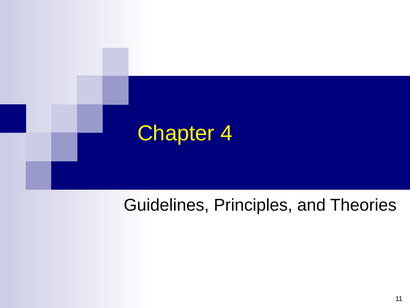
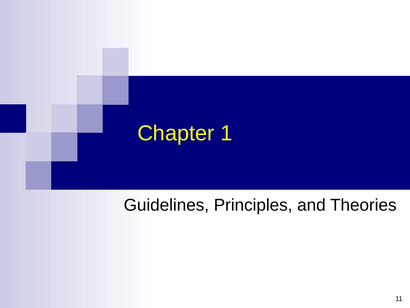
4: 4 -> 1 (226, 133)
